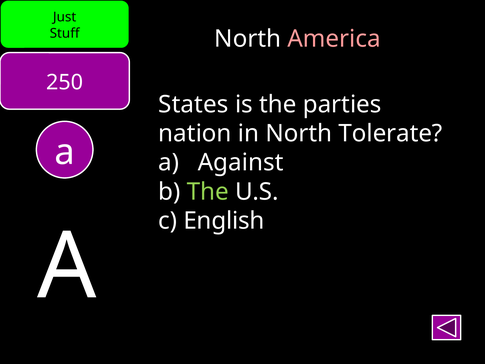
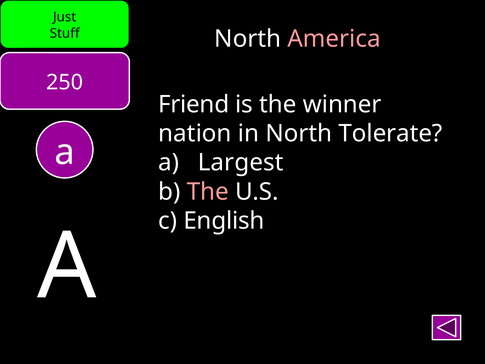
States: States -> Friend (194, 104)
parties: parties -> winner (342, 104)
Against: Against -> Largest (241, 163)
The colour: light green -> pink (208, 192)
